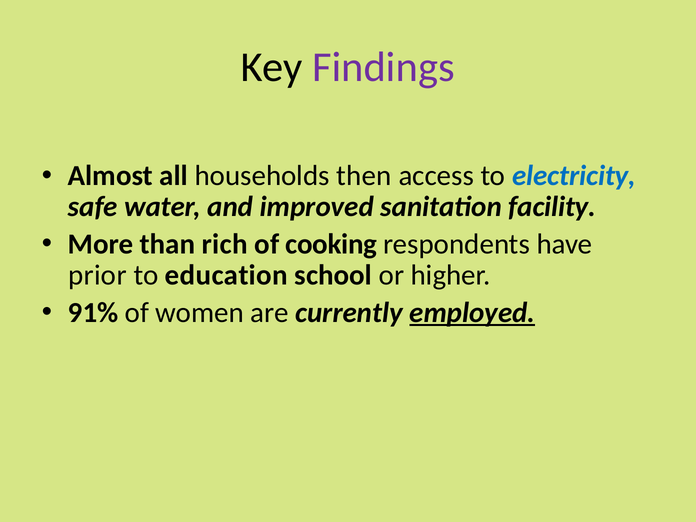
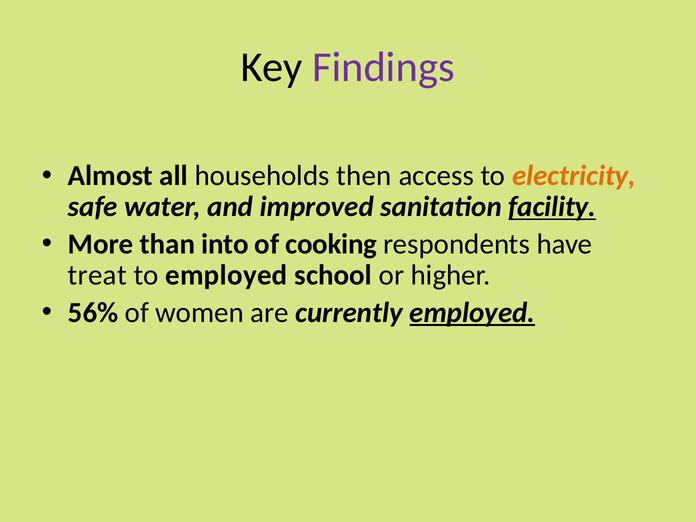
electricity colour: blue -> orange (574, 176)
facility underline: none -> present (552, 207)
rich: rich -> into (225, 244)
prior: prior -> treat (97, 275)
to education: education -> employed (226, 275)
91%: 91% -> 56% (93, 312)
